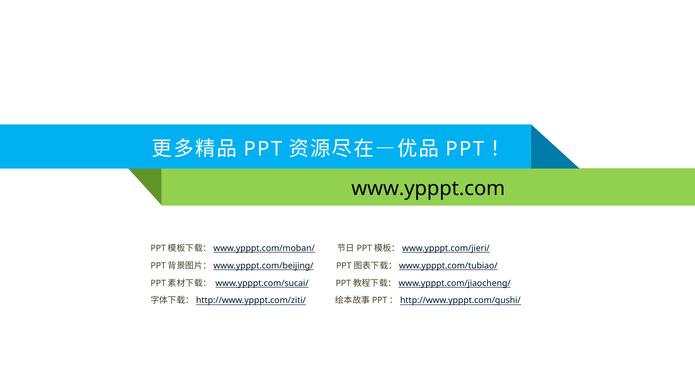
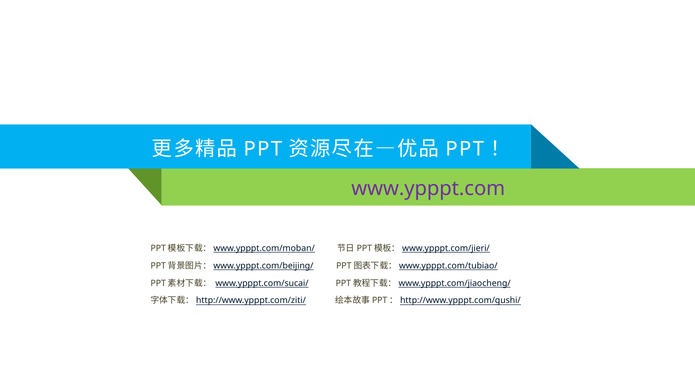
www.ypppt.com colour: black -> purple (428, 188)
